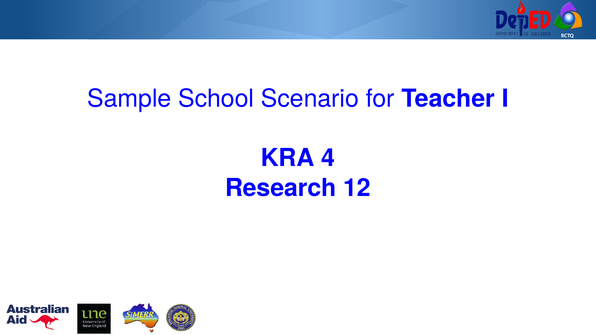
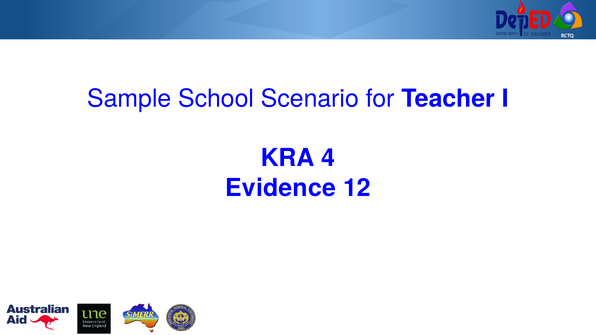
Research: Research -> Evidence (281, 188)
